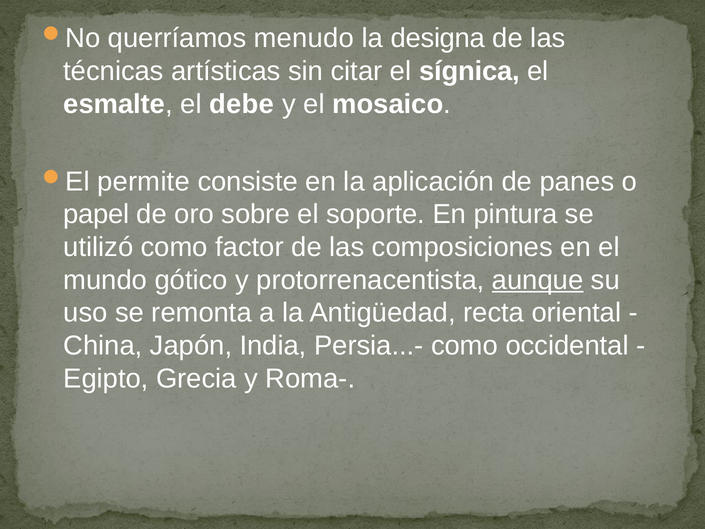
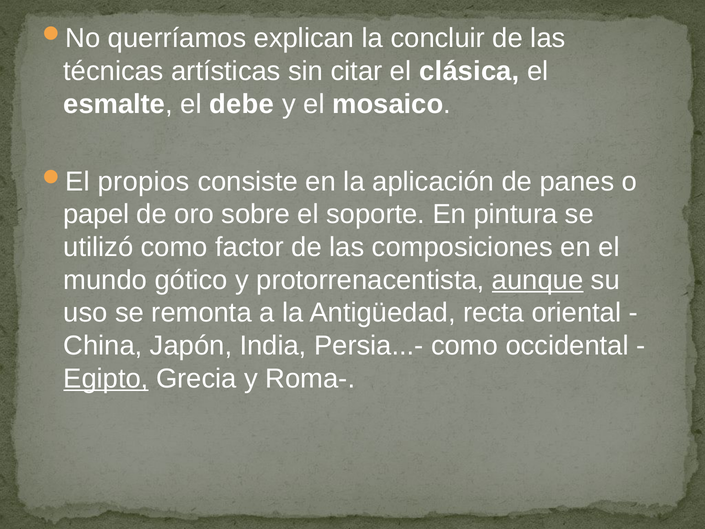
menudo: menudo -> explican (304, 38)
designa: designa -> concluir (438, 38)
sígnica: sígnica -> clásica (469, 71)
permite: permite -> propios (144, 181)
Egipto underline: none -> present (106, 378)
